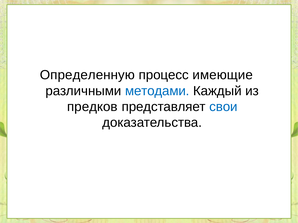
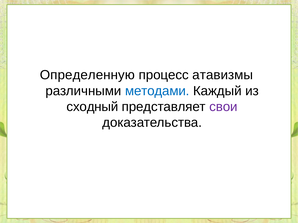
имеющие: имеющие -> атавизмы (223, 75)
предков: предков -> сходный (92, 107)
свои colour: blue -> purple (223, 107)
